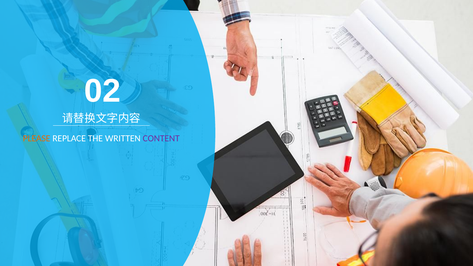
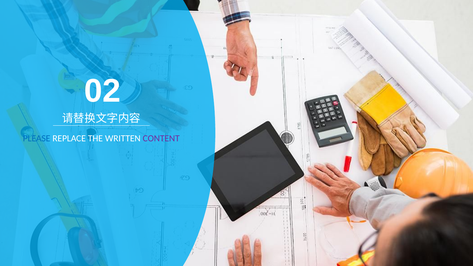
PLEASE colour: orange -> blue (37, 138)
